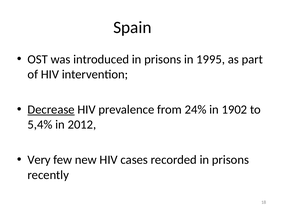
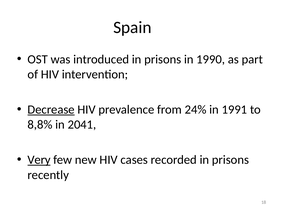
1995: 1995 -> 1990 (211, 59)
1902: 1902 -> 1991 (234, 110)
5,4%: 5,4% -> 8,8% (40, 125)
2012: 2012 -> 2041 (82, 125)
Very underline: none -> present (39, 160)
